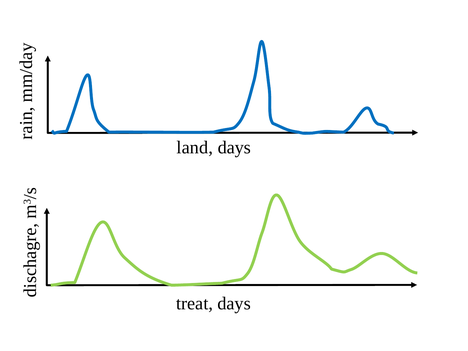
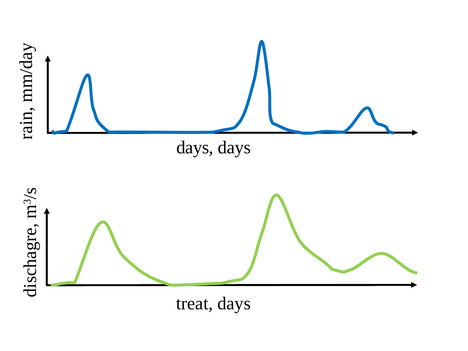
land: land -> days (195, 148)
